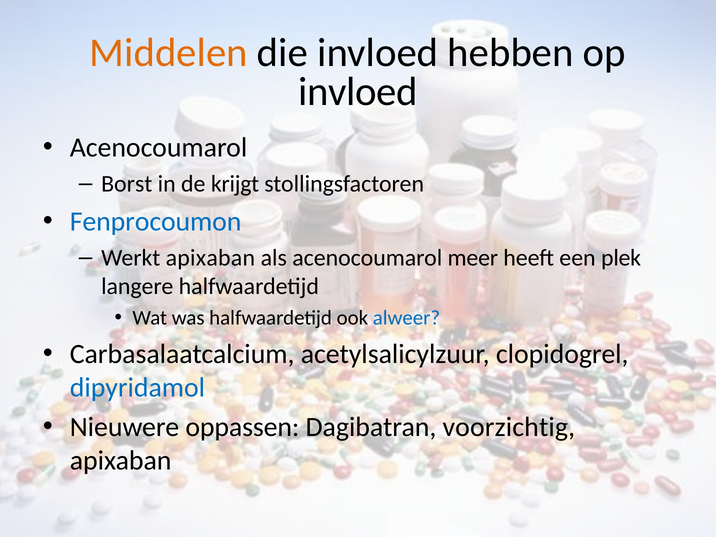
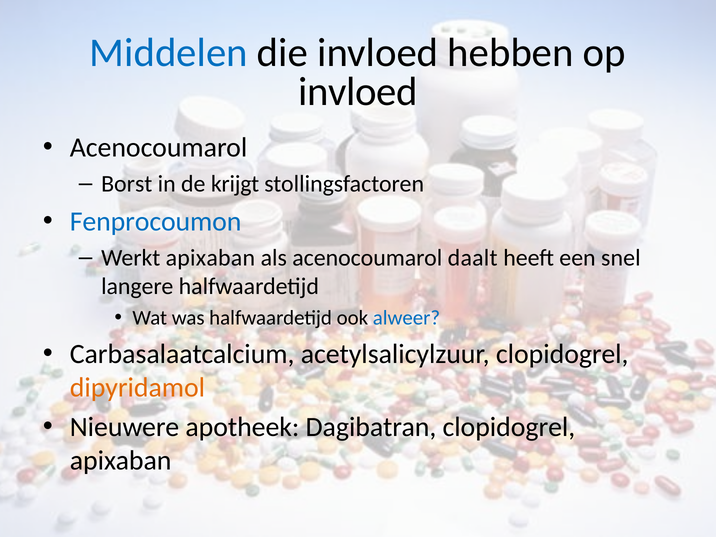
Middelen colour: orange -> blue (169, 53)
meer: meer -> daalt (473, 258)
plek: plek -> snel (621, 258)
dipyridamol colour: blue -> orange (137, 387)
oppassen: oppassen -> apotheek (242, 427)
Dagibatran voorzichtig: voorzichtig -> clopidogrel (509, 427)
